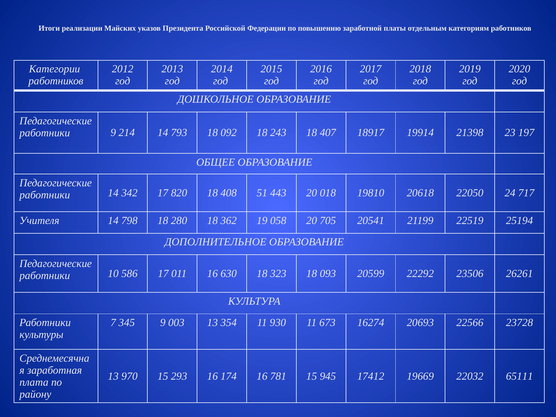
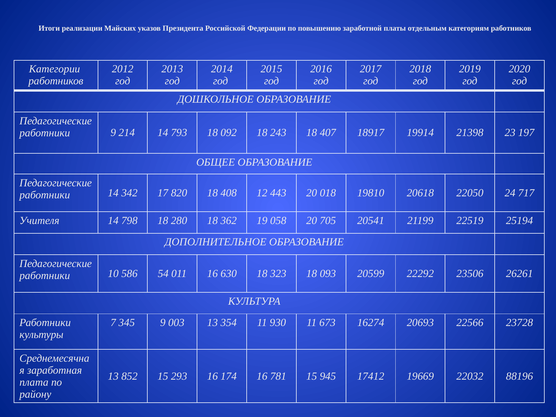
51: 51 -> 12 (262, 193)
586 17: 17 -> 54 (163, 274)
970: 970 -> 852 (129, 376)
65111: 65111 -> 88196 (520, 376)
